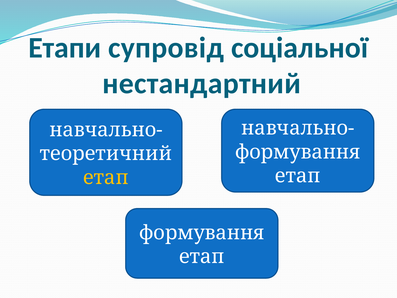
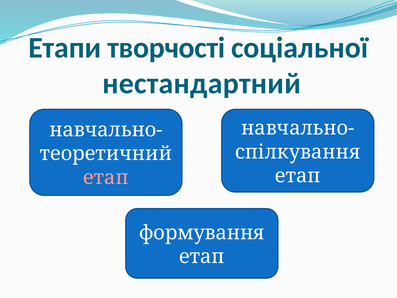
супровід: супровід -> творчості (166, 48)
формування: формування -> спілкування (298, 152)
етап colour: yellow -> pink (106, 177)
